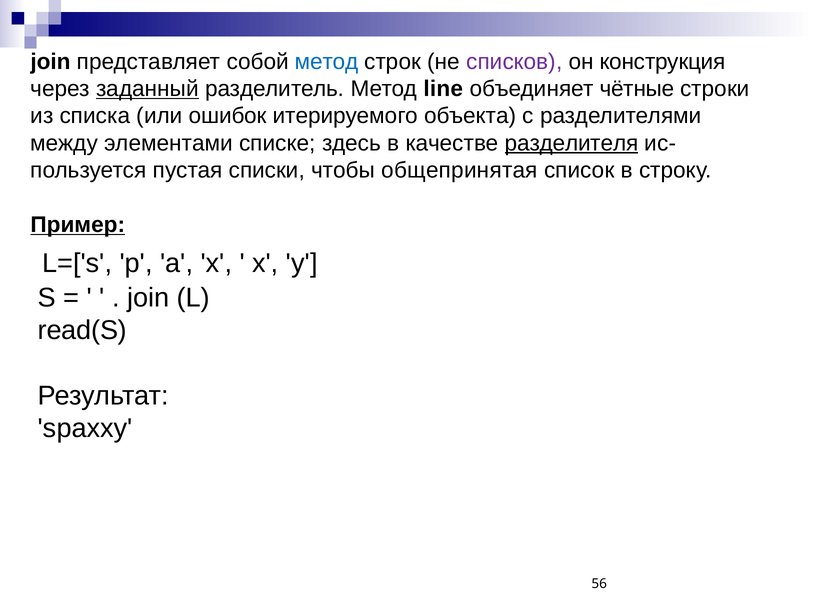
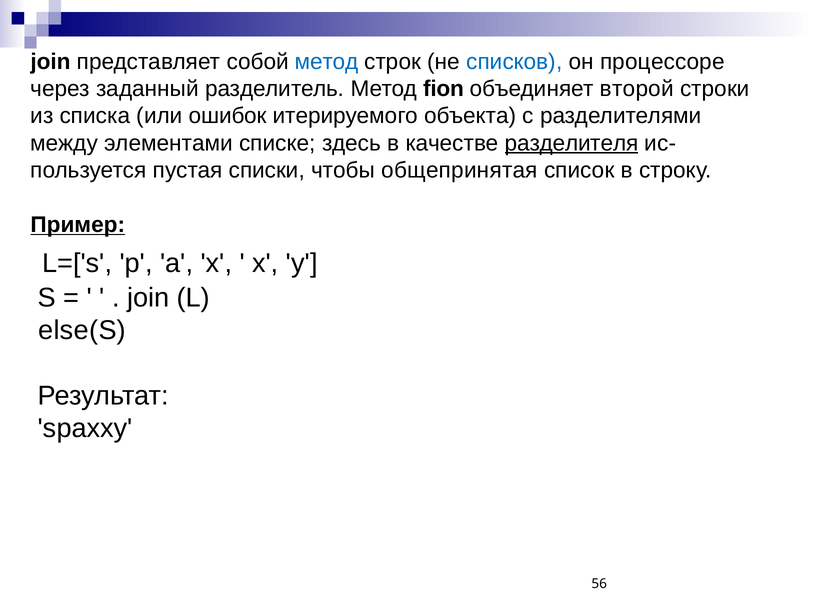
списков colour: purple -> blue (514, 62)
конструкция: конструкция -> процессоре (662, 62)
заданный underline: present -> none (147, 89)
line: line -> fion (443, 89)
чётные: чётные -> второй (637, 89)
read(S: read(S -> else(S (82, 330)
